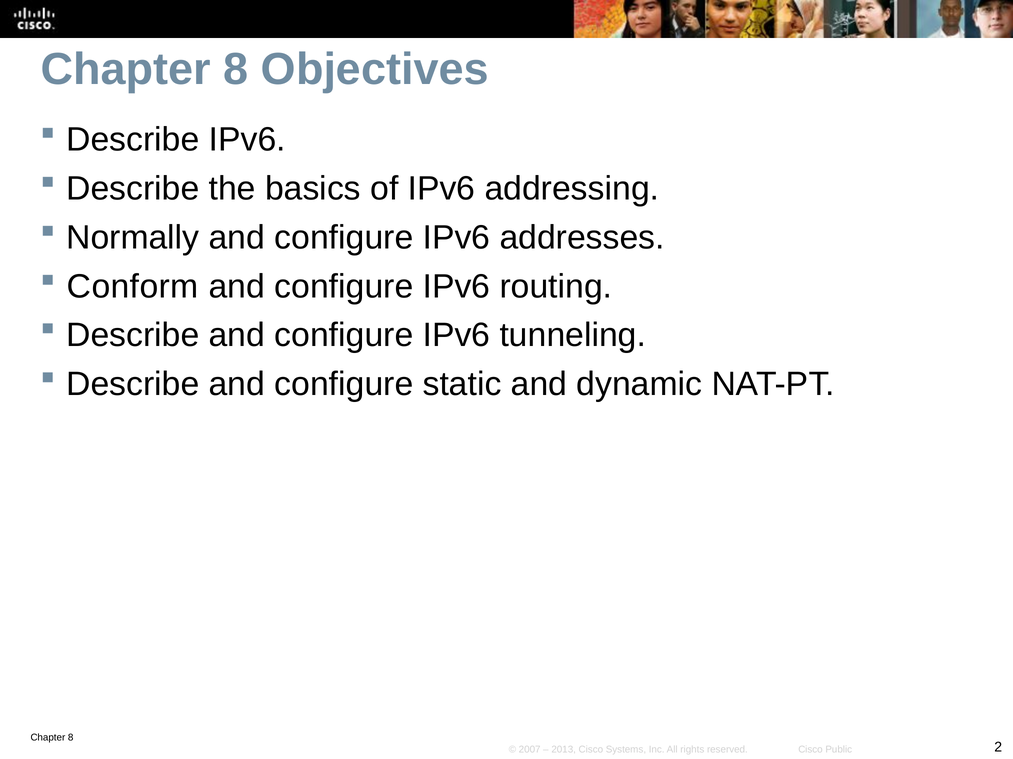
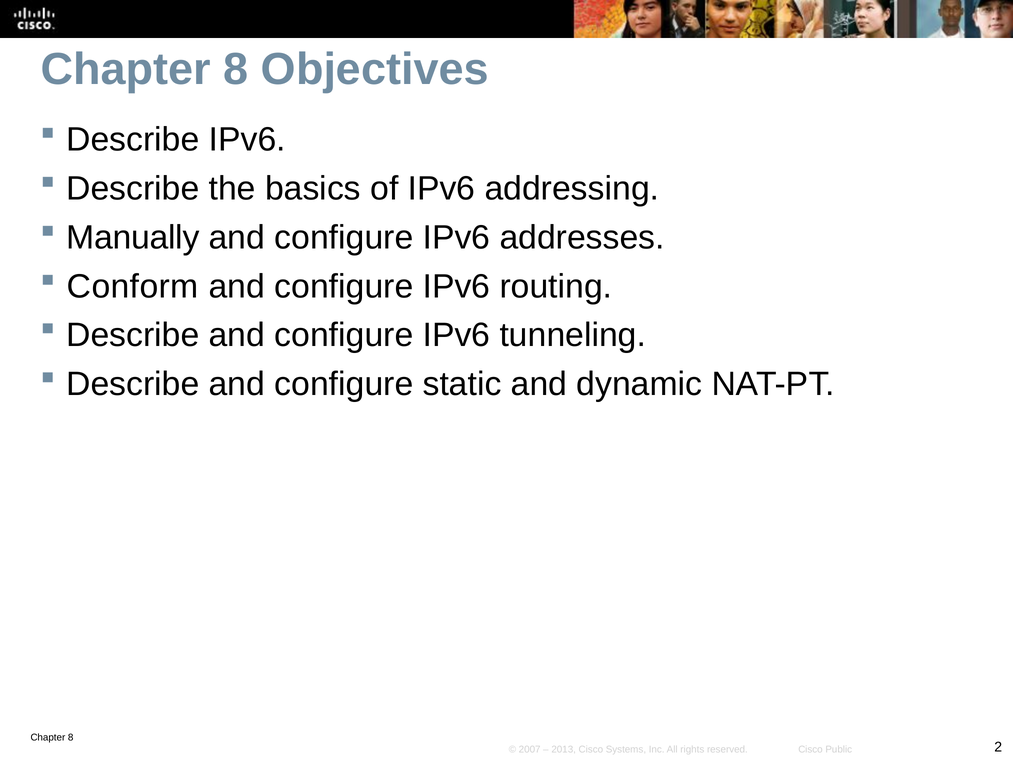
Normally: Normally -> Manually (133, 238)
